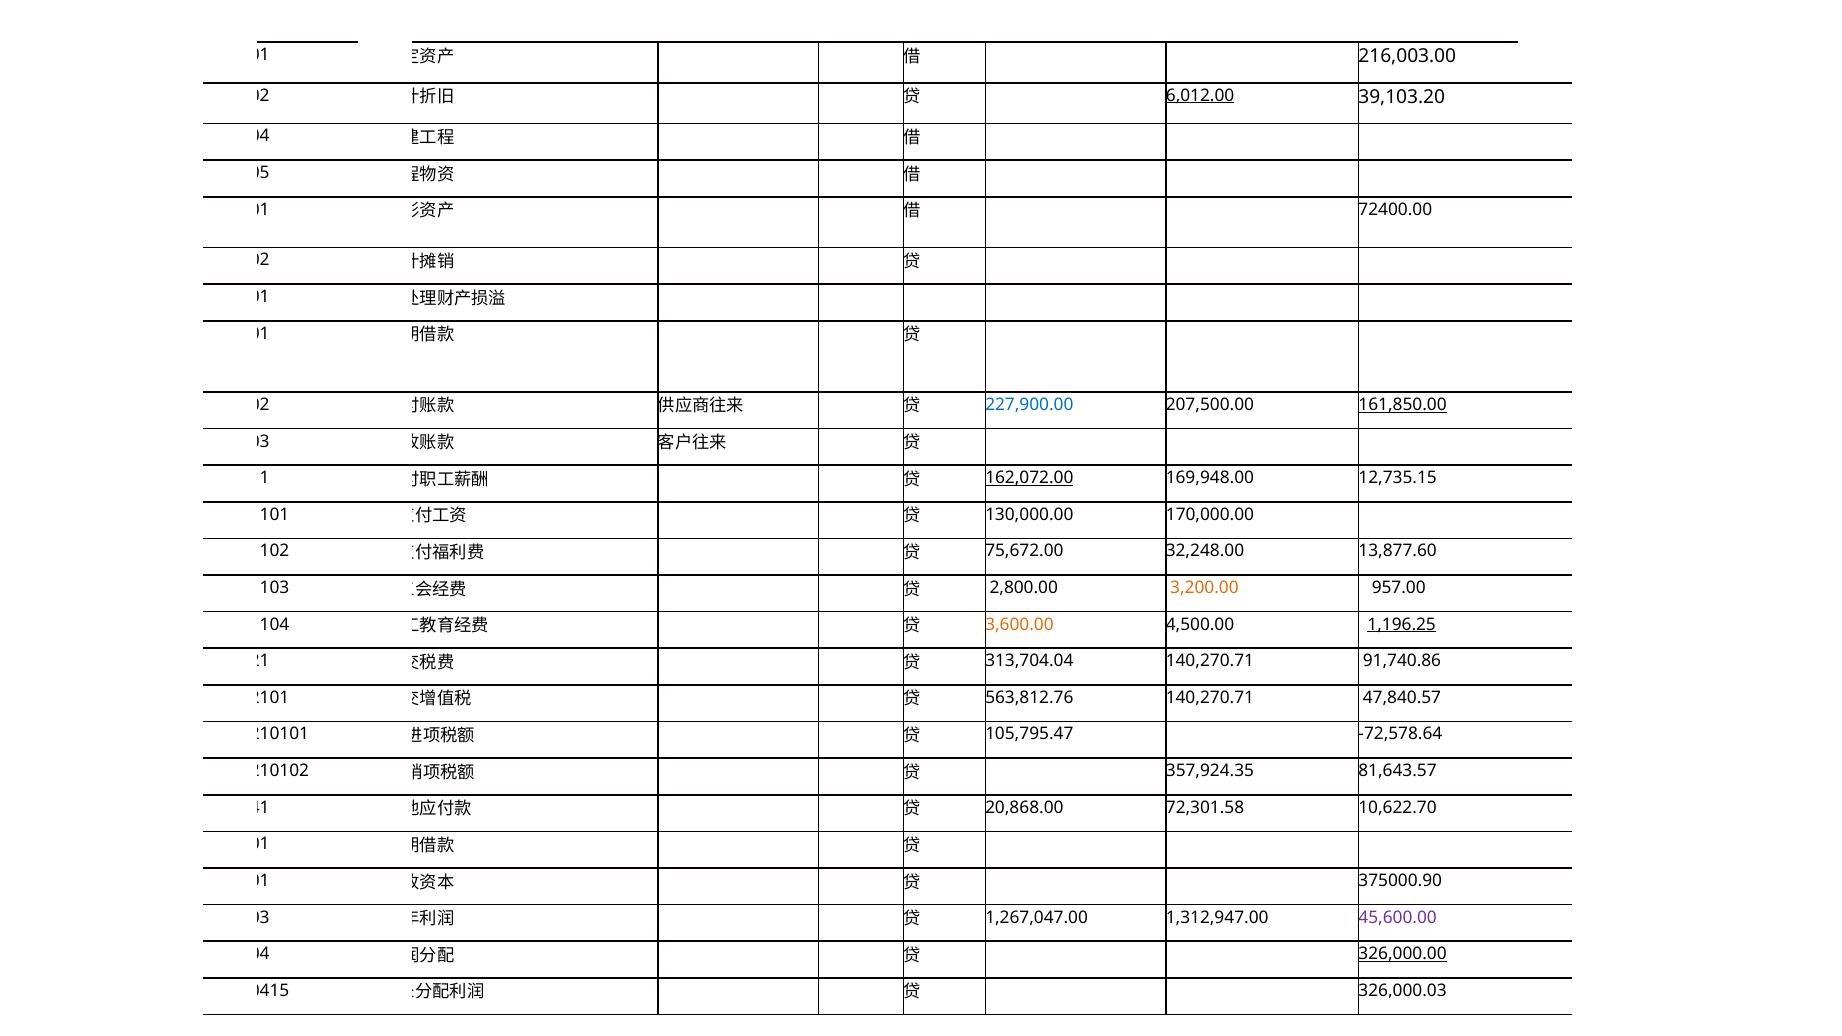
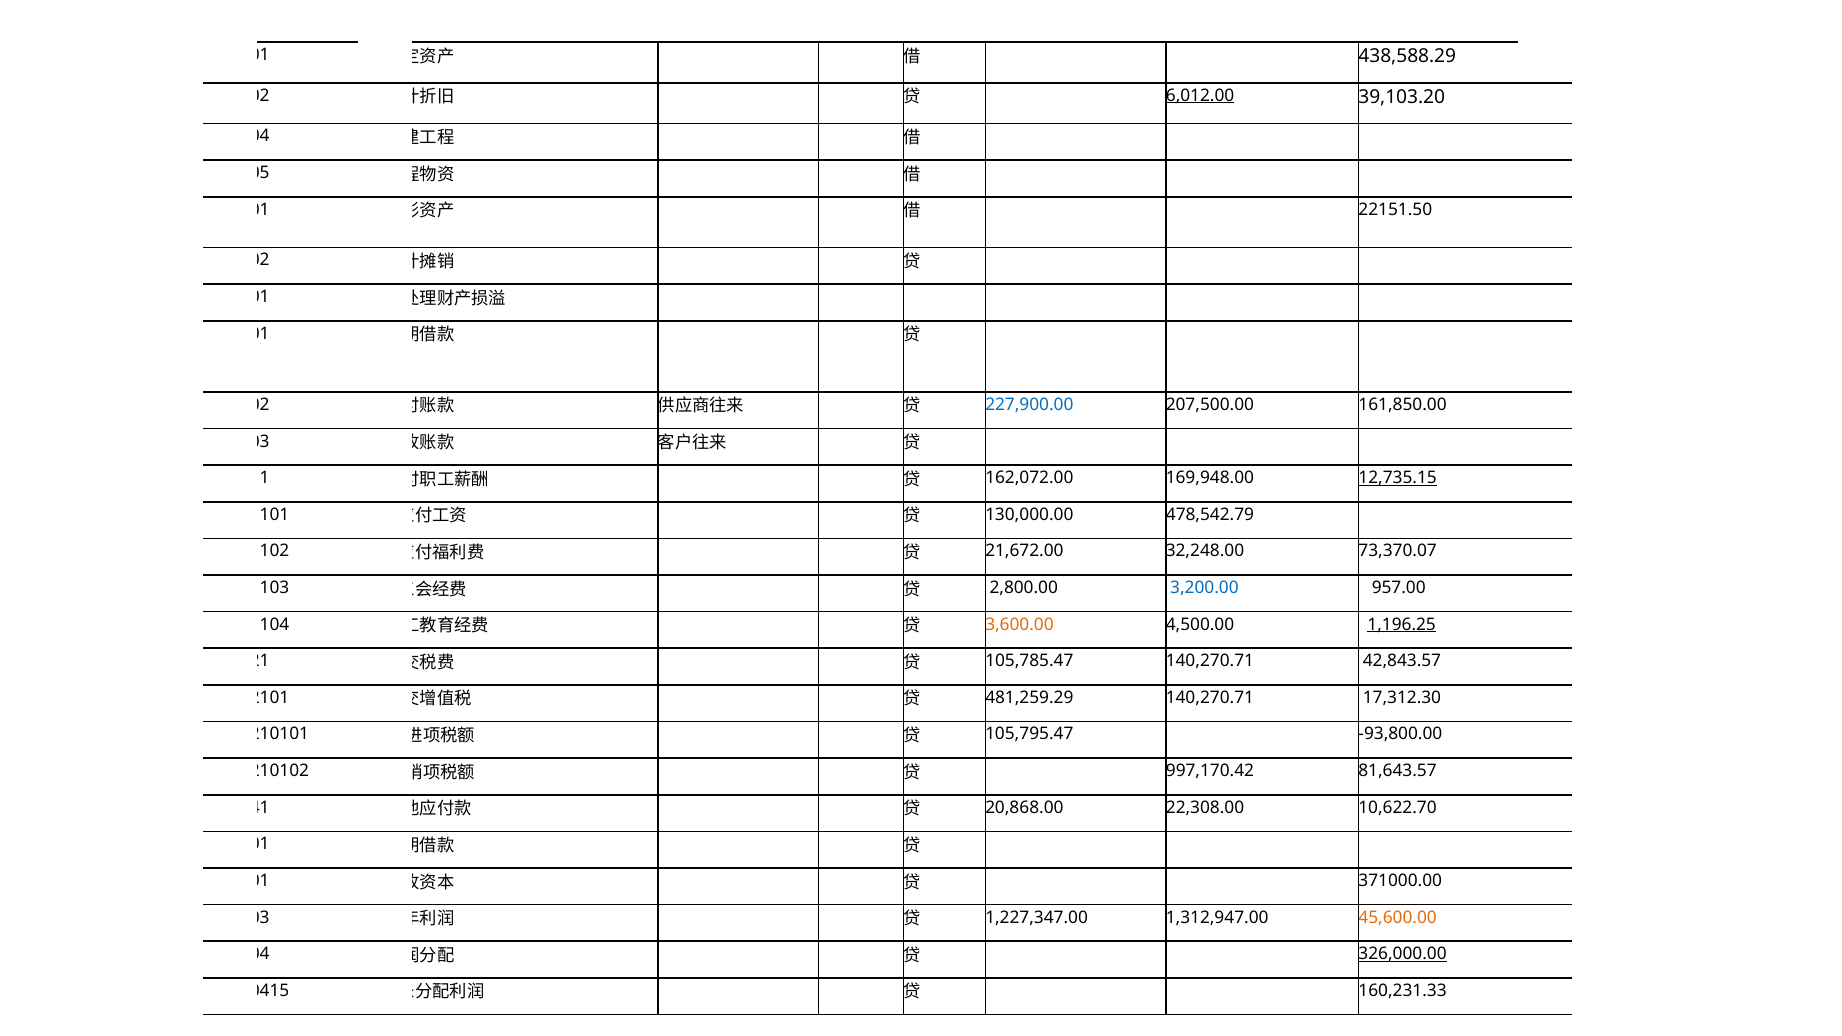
216,003.00: 216,003.00 -> 438,588.29 (1407, 56)
72400.00: 72400.00 -> 22151.50 (1395, 210)
161,850.00 underline: present -> none (1403, 405)
162,072.00 underline: present -> none (1029, 478)
12,735.15 underline: none -> present (1398, 478)
170,000.00: 170,000.00 -> 478,542.79 (1210, 515)
75,672.00: 75,672.00 -> 21,672.00 (1024, 551)
13,877.60: 13,877.60 -> 73,370.07 (1398, 551)
3,200.00 colour: orange -> blue (1204, 588)
313,704.04: 313,704.04 -> 105,785.47 (1029, 661)
91,740.86: 91,740.86 -> 42,843.57 (1402, 661)
563,812.76: 563,812.76 -> 481,259.29 (1029, 698)
47,840.57: 47,840.57 -> 17,312.30 (1402, 698)
-72,578.64: -72,578.64 -> -93,800.00 (1400, 734)
357,924.35: 357,924.35 -> 997,170.42 (1210, 771)
72,301.58: 72,301.58 -> 22,308.00 (1205, 808)
375000.90: 375000.90 -> 371000.00 (1400, 881)
1,267,047.00: 1,267,047.00 -> 1,227,347.00 (1037, 917)
45,600.00 colour: purple -> orange (1398, 917)
326,000.03: 326,000.03 -> 160,231.33 (1403, 991)
